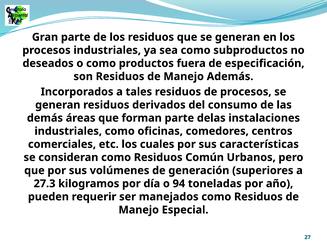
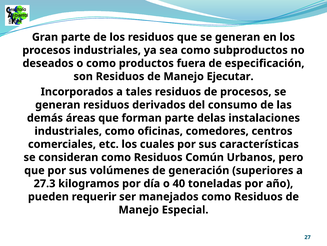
Además: Además -> Ejecutar (230, 76)
94: 94 -> 40 (179, 183)
